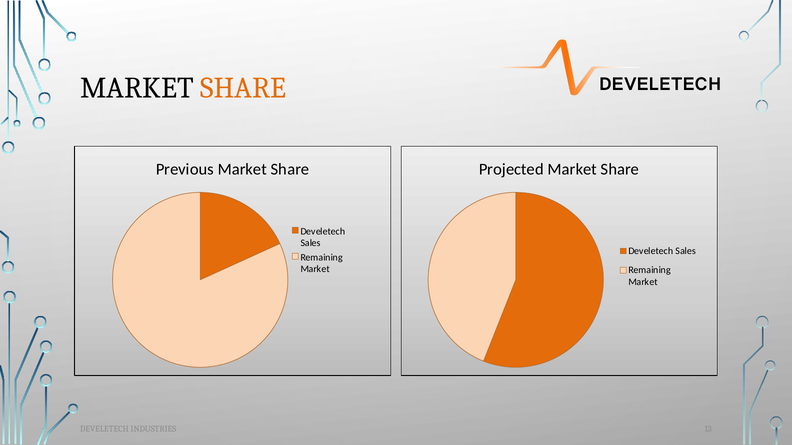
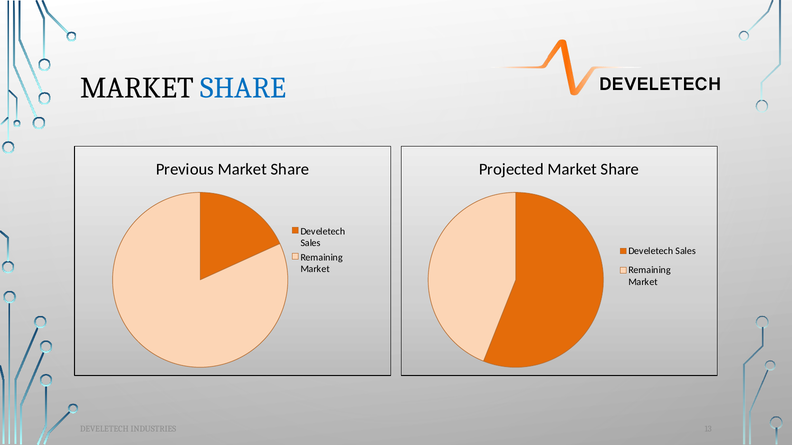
SHARE colour: orange -> blue (243, 88)
